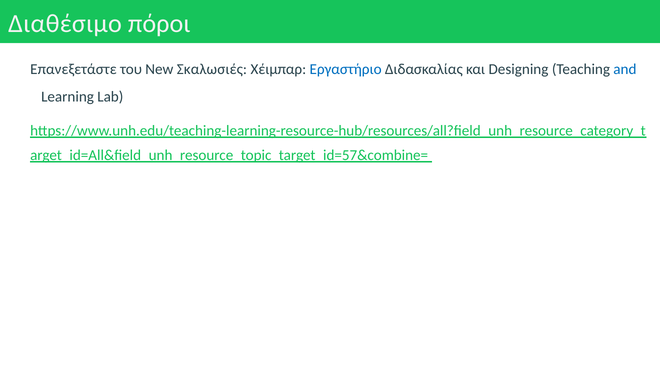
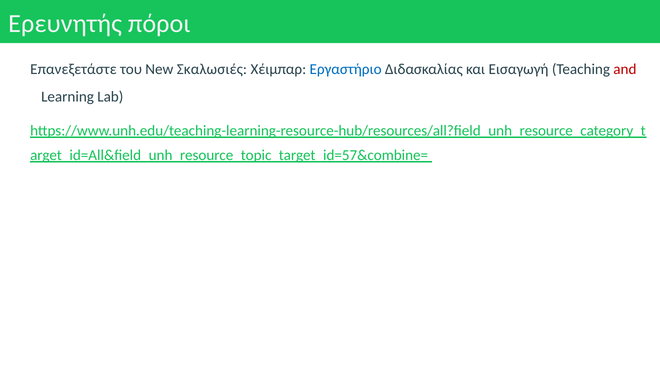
Διαθέσιμο: Διαθέσιμο -> Ερευνητής (65, 24)
Designing: Designing -> Εισαγωγή (519, 69)
and colour: blue -> red (625, 69)
